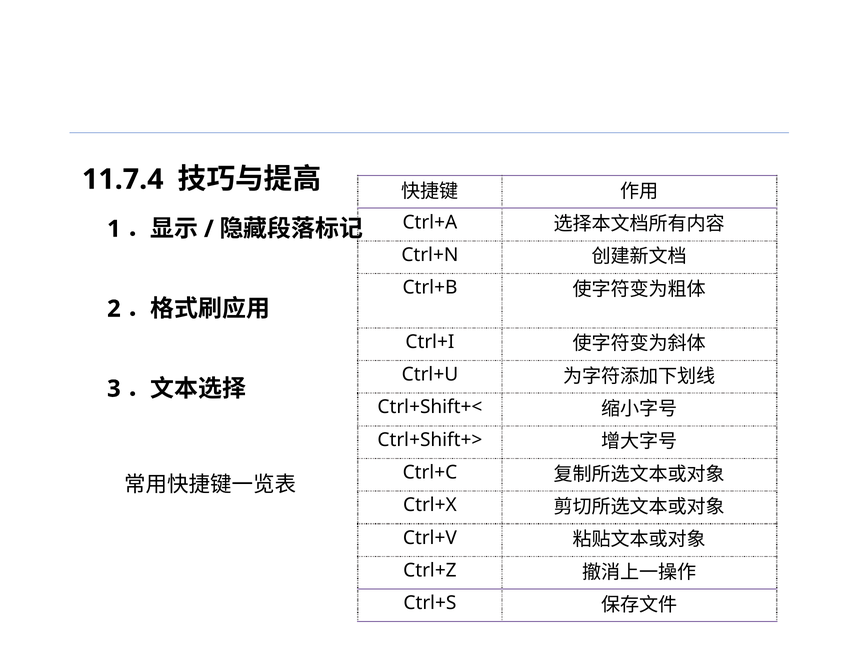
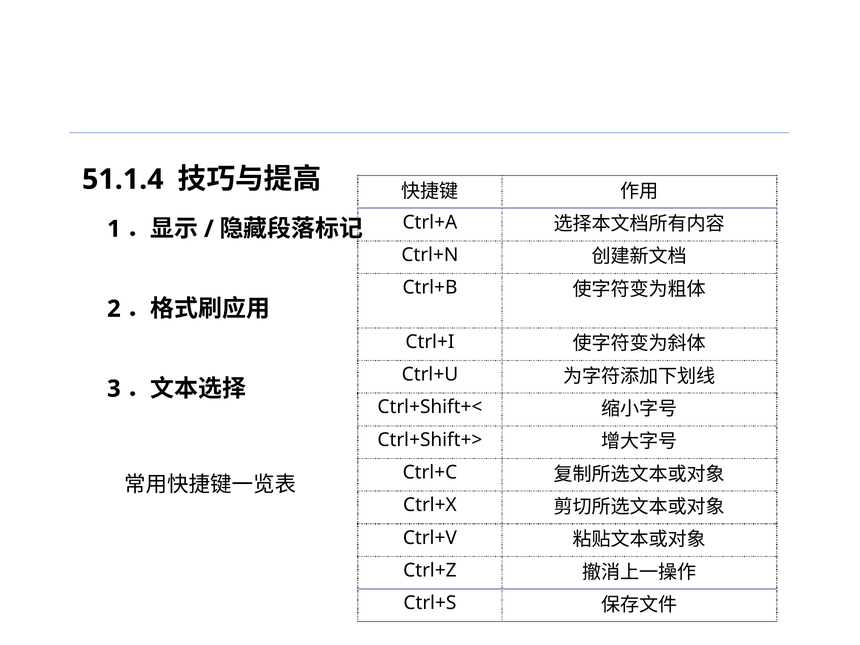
11.7.4: 11.7.4 -> 51.1.4 (123, 179)
